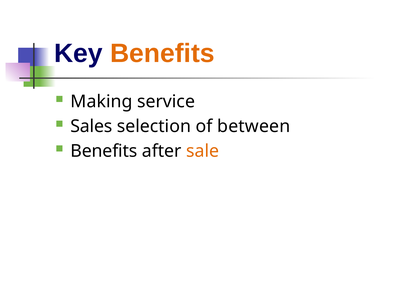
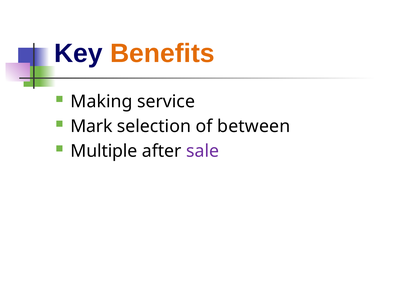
Sales: Sales -> Mark (91, 126)
Benefits: Benefits -> Multiple (104, 151)
sale colour: orange -> purple (203, 151)
